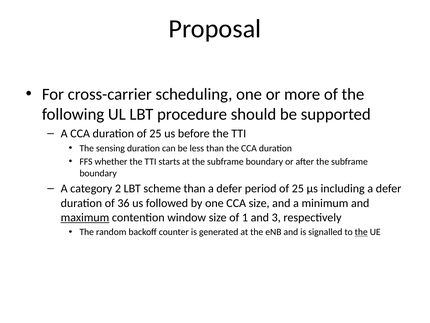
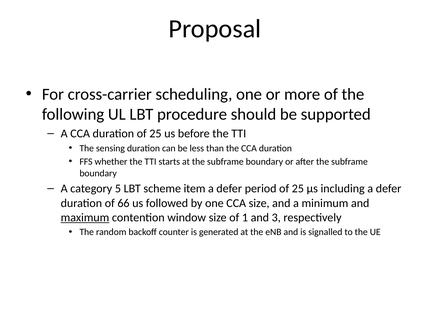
2: 2 -> 5 (118, 188)
scheme than: than -> item (195, 188)
36: 36 -> 66 (124, 203)
the underline: present -> none (361, 232)
